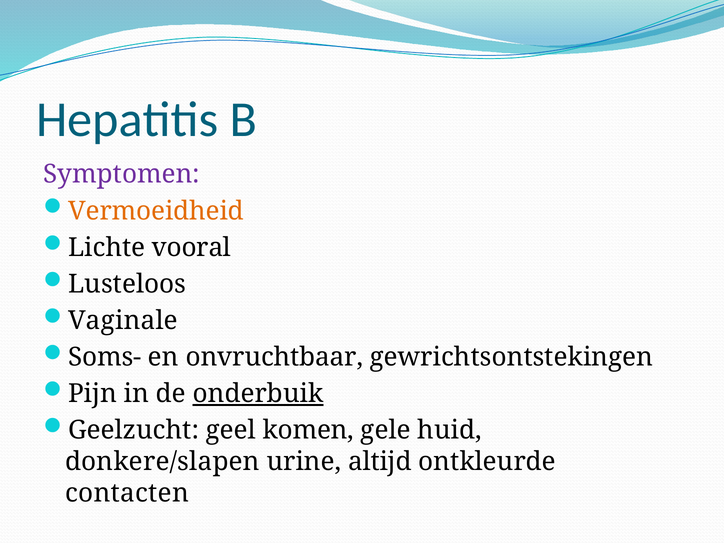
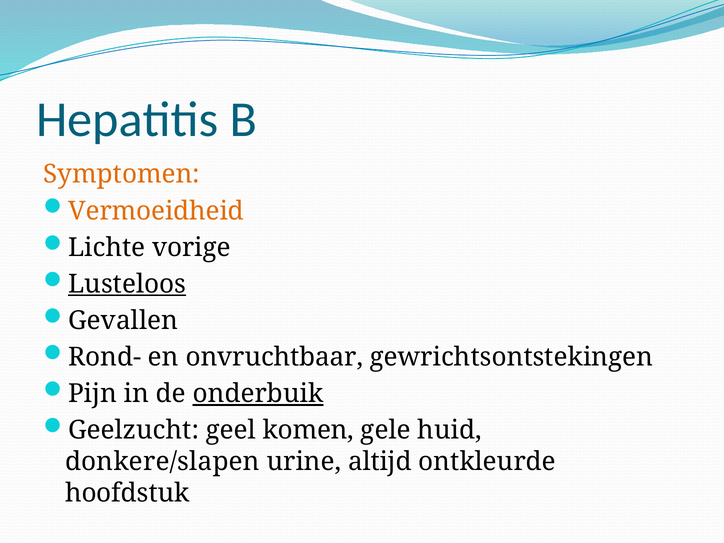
Symptomen colour: purple -> orange (122, 174)
vooral: vooral -> vorige (191, 247)
Lusteloos underline: none -> present (127, 284)
Vaginale: Vaginale -> Gevallen (123, 321)
Soms-: Soms- -> Rond- (105, 357)
contacten: contacten -> hoofdstuk (127, 493)
